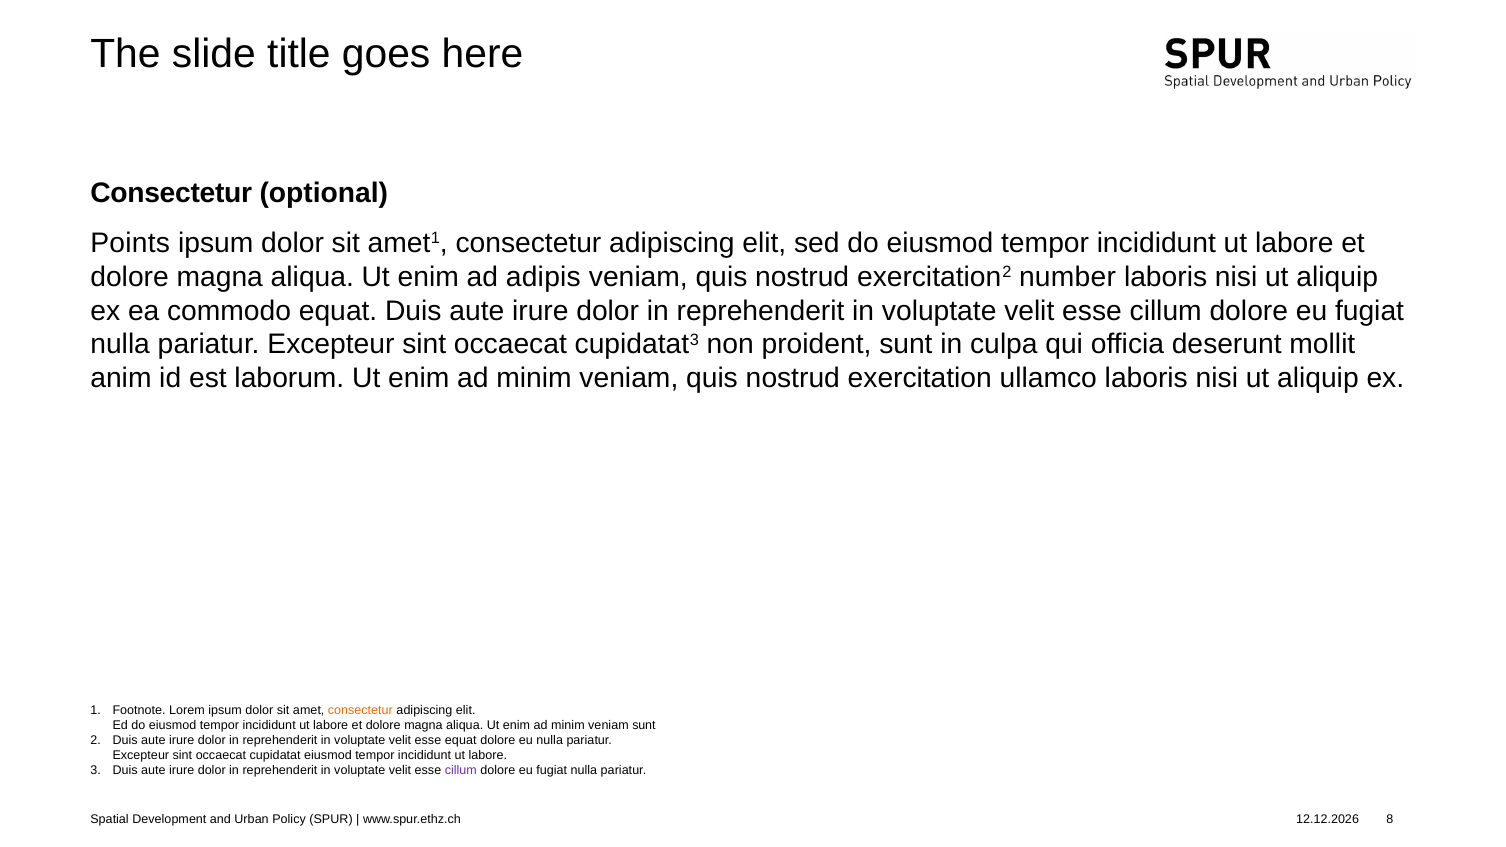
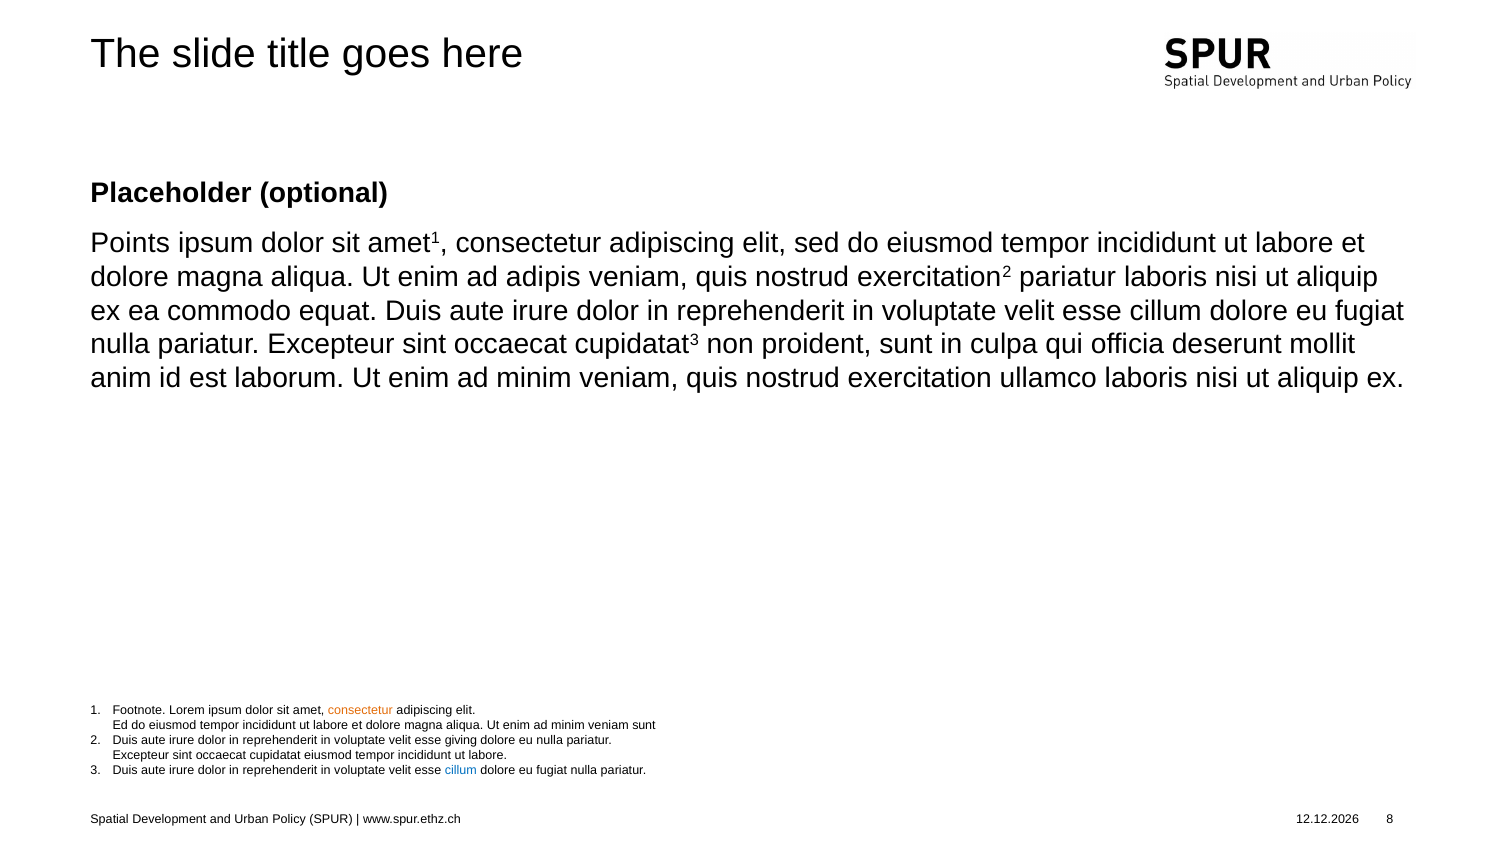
Consectetur: Consectetur -> Placeholder (171, 193)
exercitation2 number: number -> pariatur (1068, 277)
esse equat: equat -> giving (461, 740)
cillum colour: purple -> blue (461, 770)
